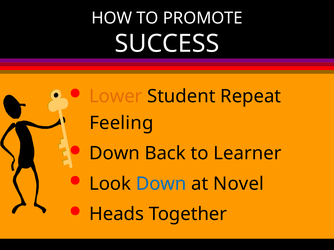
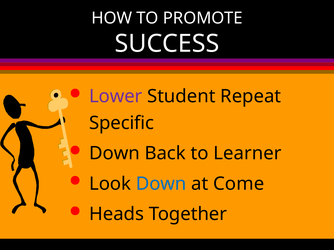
Lower colour: orange -> purple (116, 96)
Feeling: Feeling -> Specific (122, 123)
Novel: Novel -> Come (239, 184)
